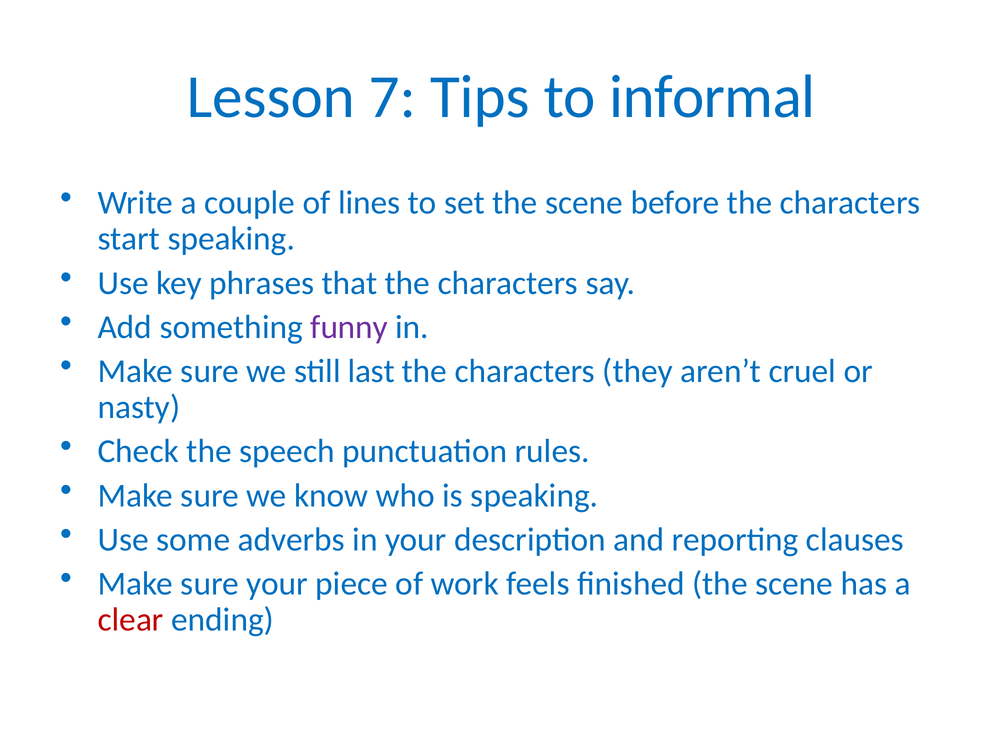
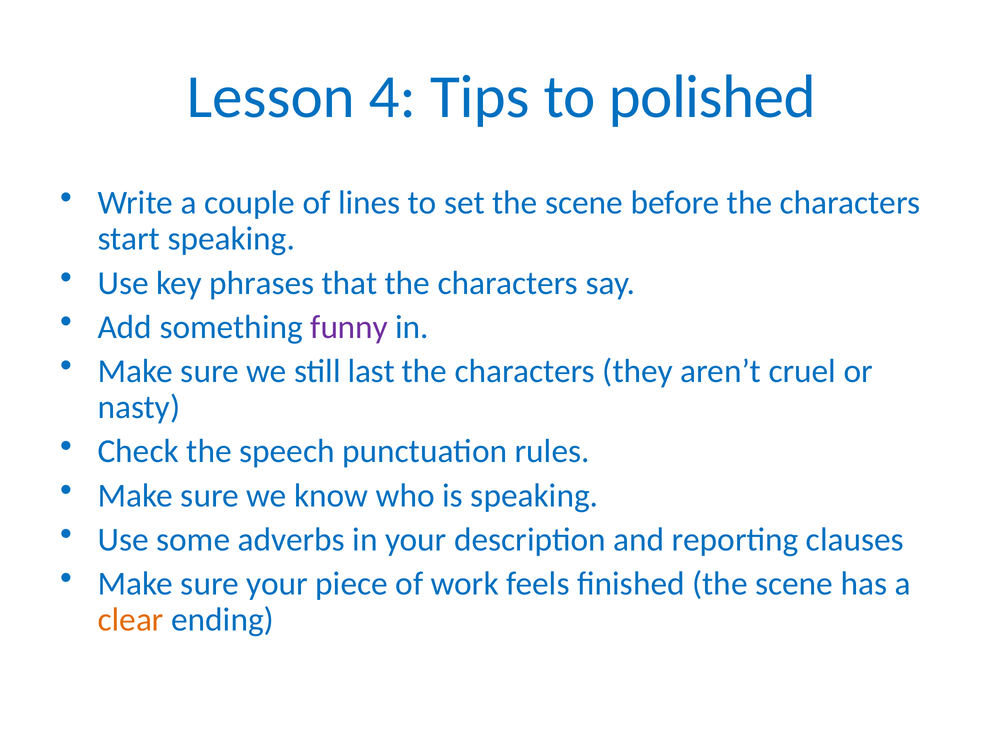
7: 7 -> 4 (393, 97)
informal: informal -> polished (712, 97)
clear colour: red -> orange (131, 619)
